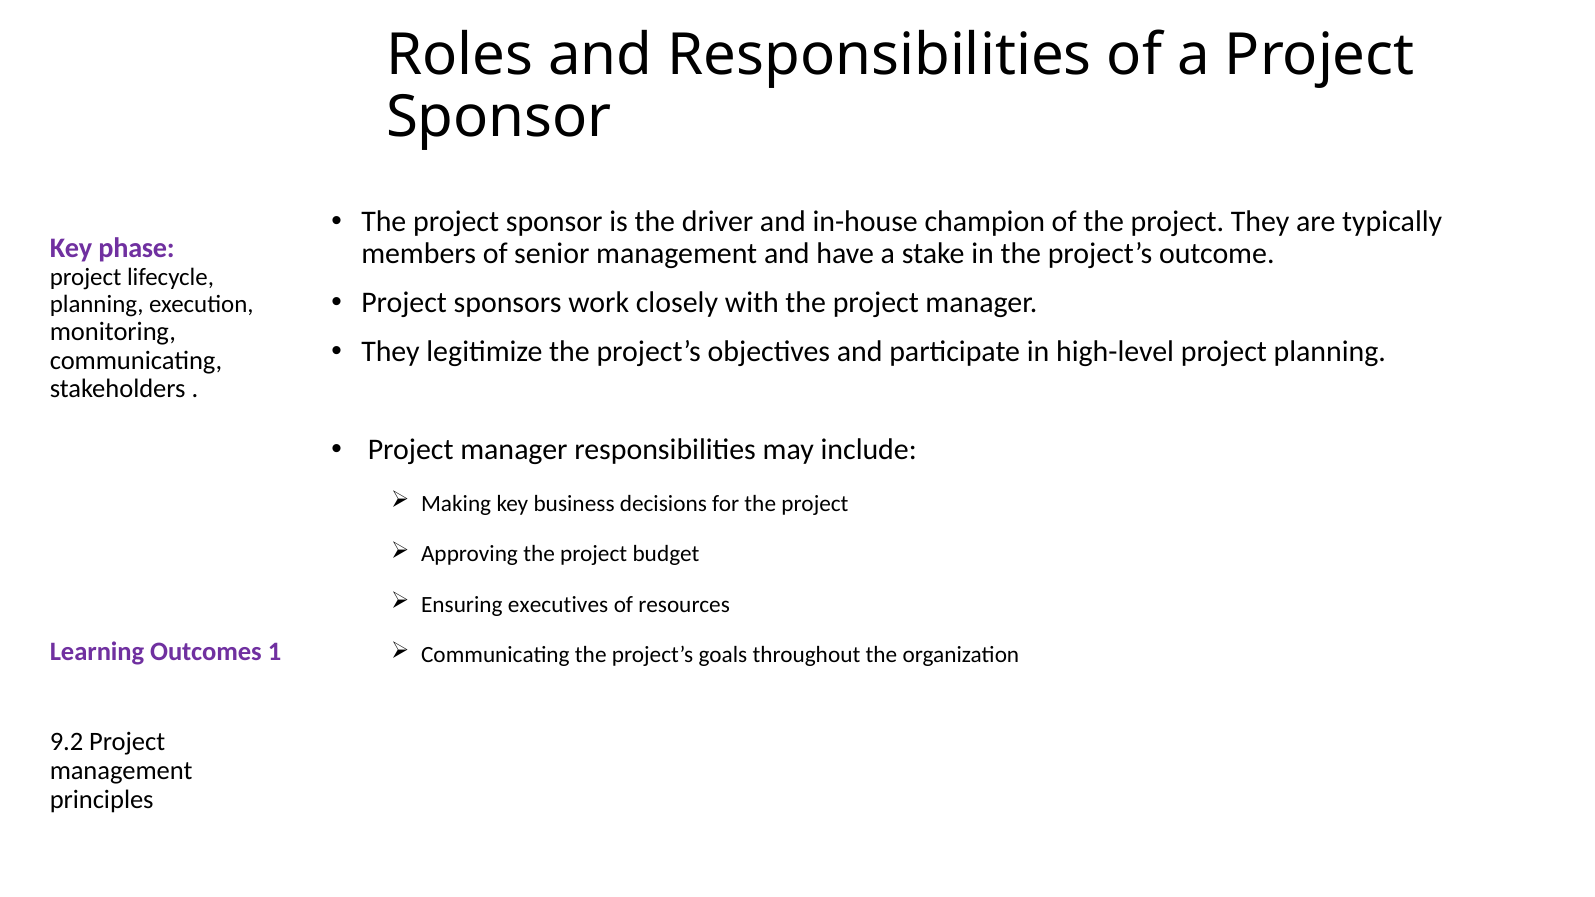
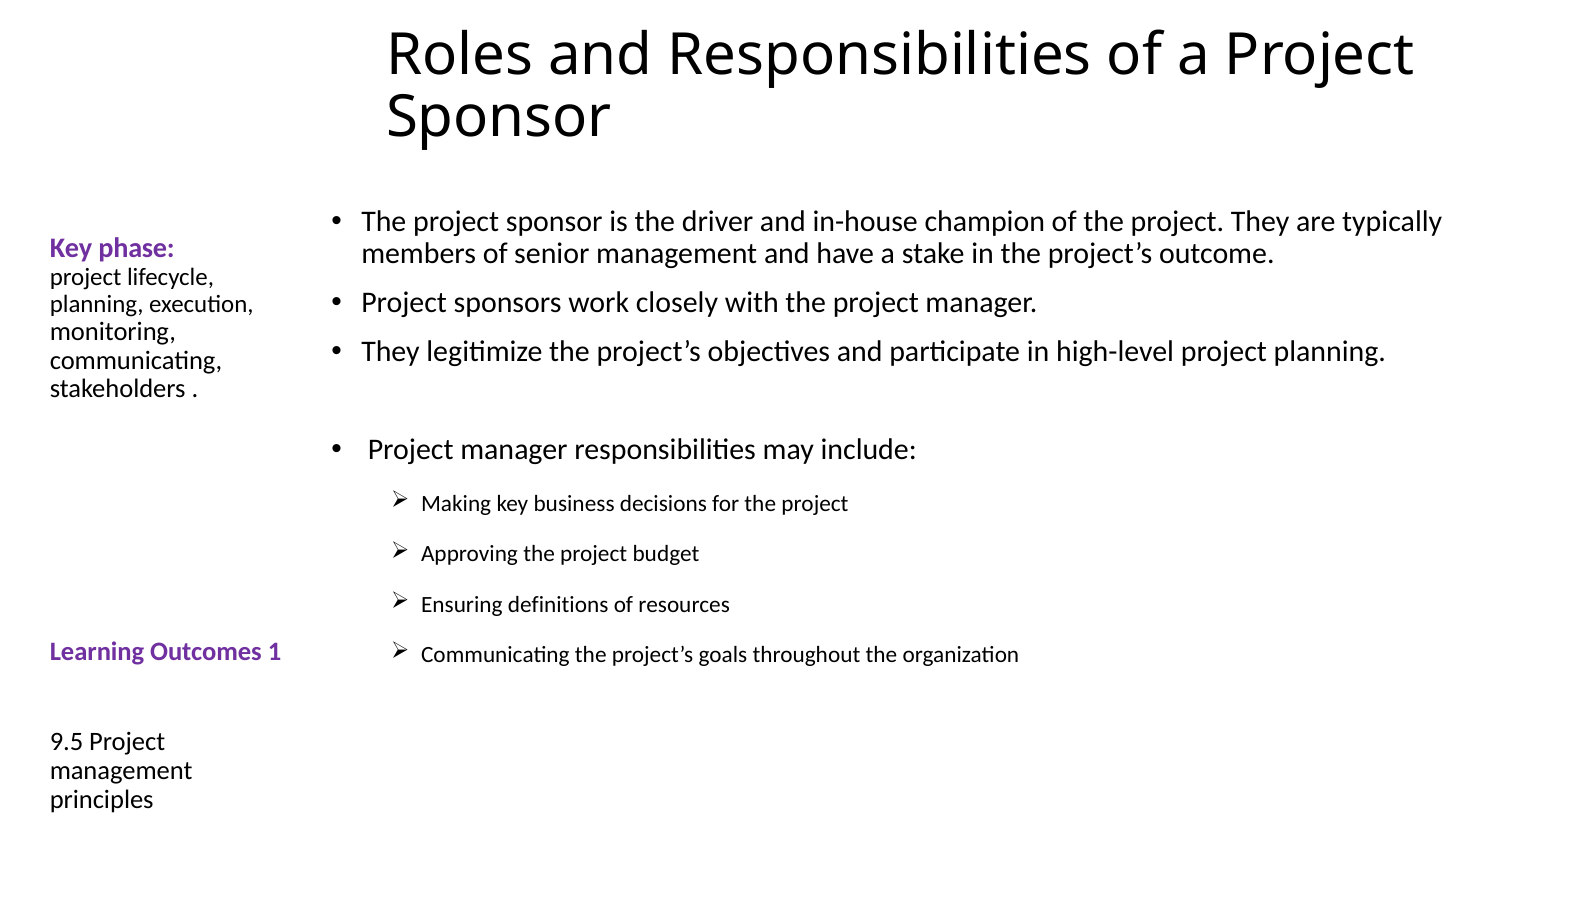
executives: executives -> definitions (558, 605)
9.2: 9.2 -> 9.5 (67, 742)
